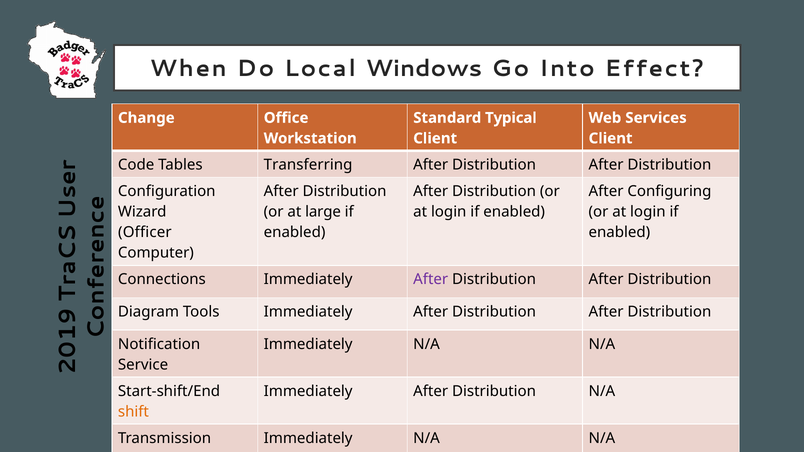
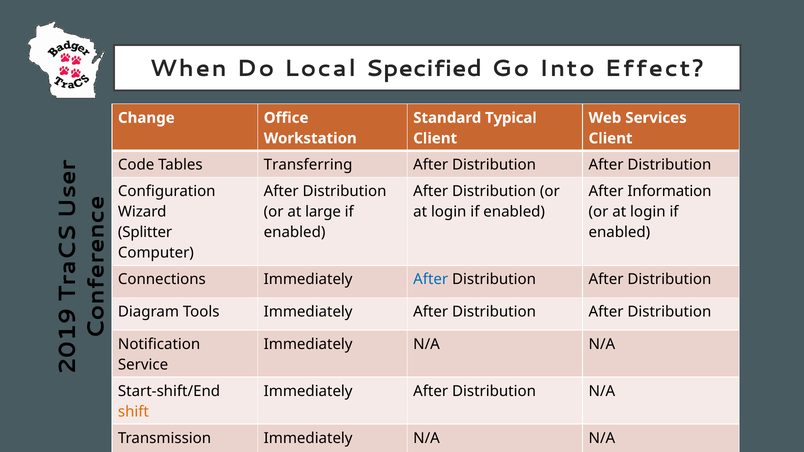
Windows: Windows -> Specified (424, 68)
Configuring: Configuring -> Information (669, 192)
Officer: Officer -> Splitter (145, 233)
After colour: purple -> blue (431, 280)
